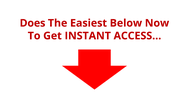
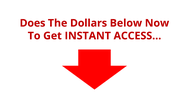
Easiest: Easiest -> Dollars (89, 23)
